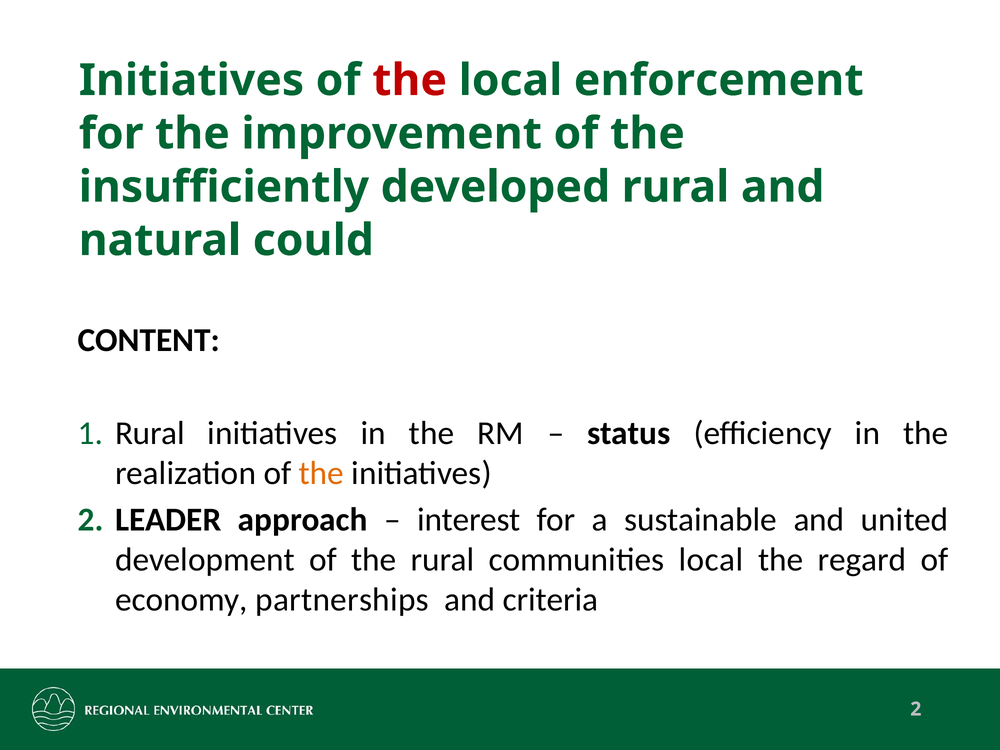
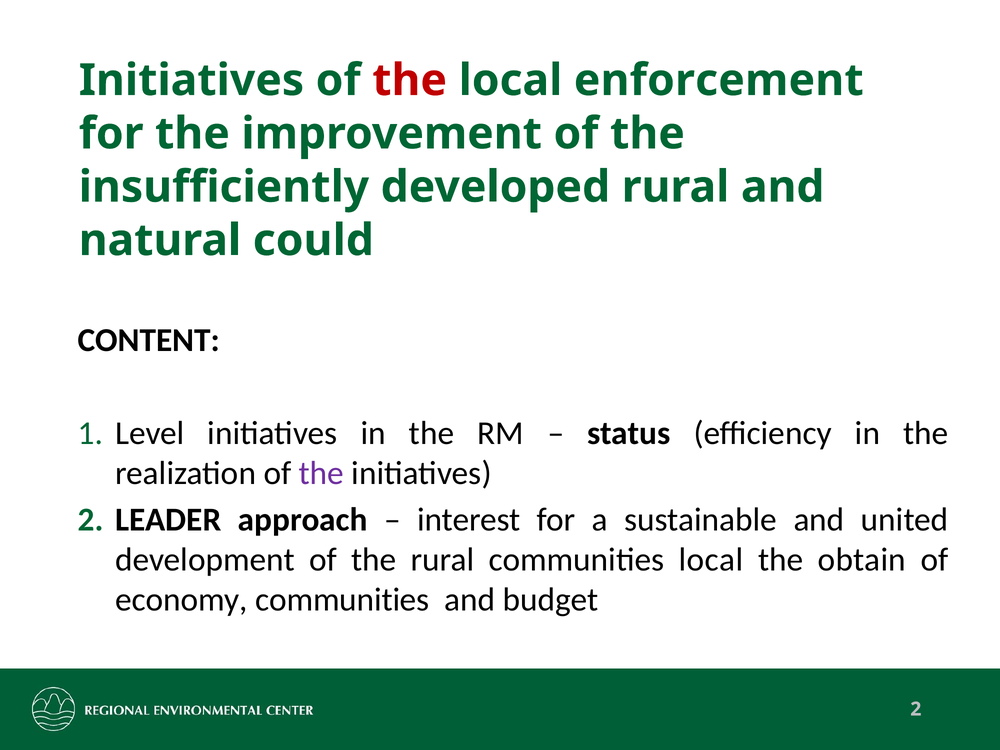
Rural: Rural -> Level (150, 433)
the colour: orange -> purple (321, 473)
regard: regard -> obtain (862, 560)
economy partnerships: partnerships -> communities (342, 600)
criteria: criteria -> budget (551, 600)
